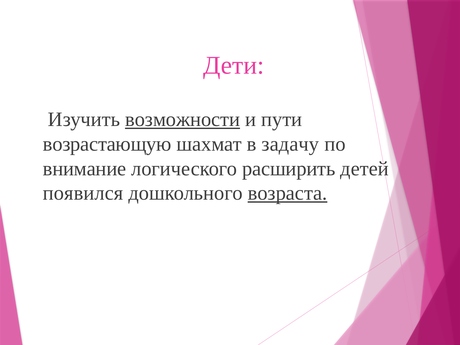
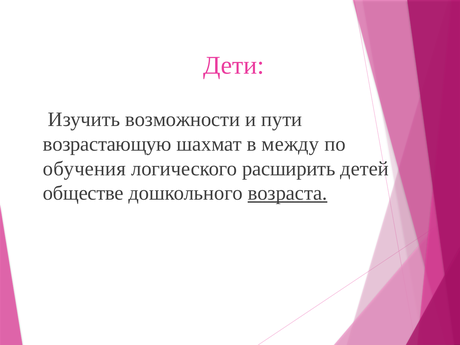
возможности underline: present -> none (183, 120)
задачу: задачу -> между (290, 144)
внимание: внимание -> обучения (84, 169)
появился: появился -> обществе (83, 193)
